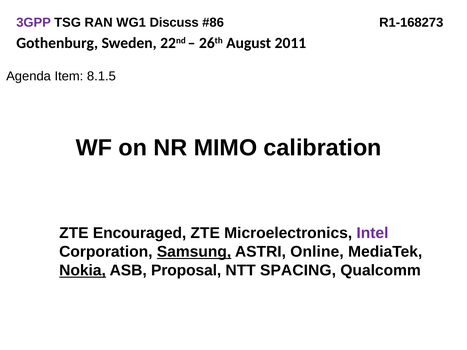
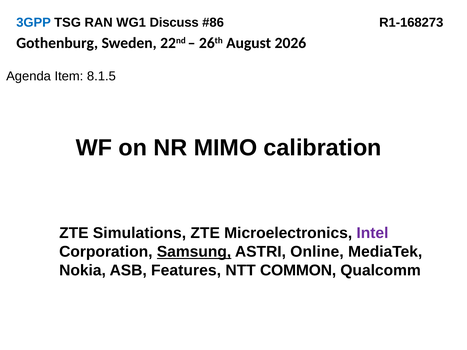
3GPP colour: purple -> blue (34, 23)
2011: 2011 -> 2026 (290, 43)
Encouraged: Encouraged -> Simulations (139, 233)
Nokia underline: present -> none (83, 271)
Proposal: Proposal -> Features (186, 271)
SPACING: SPACING -> COMMON (298, 271)
